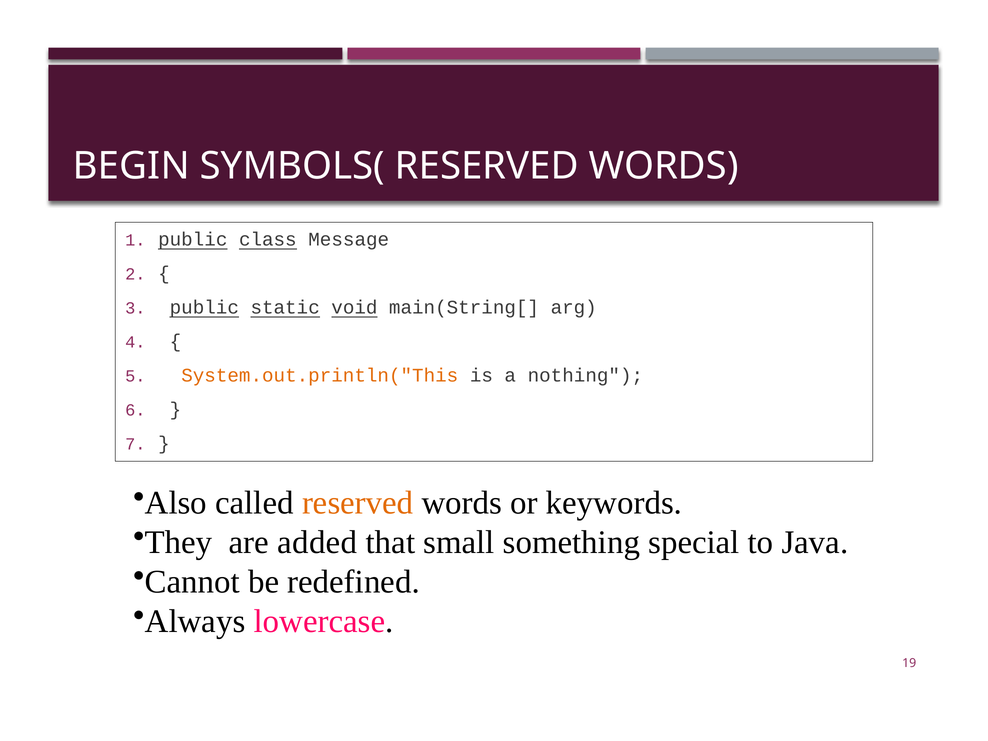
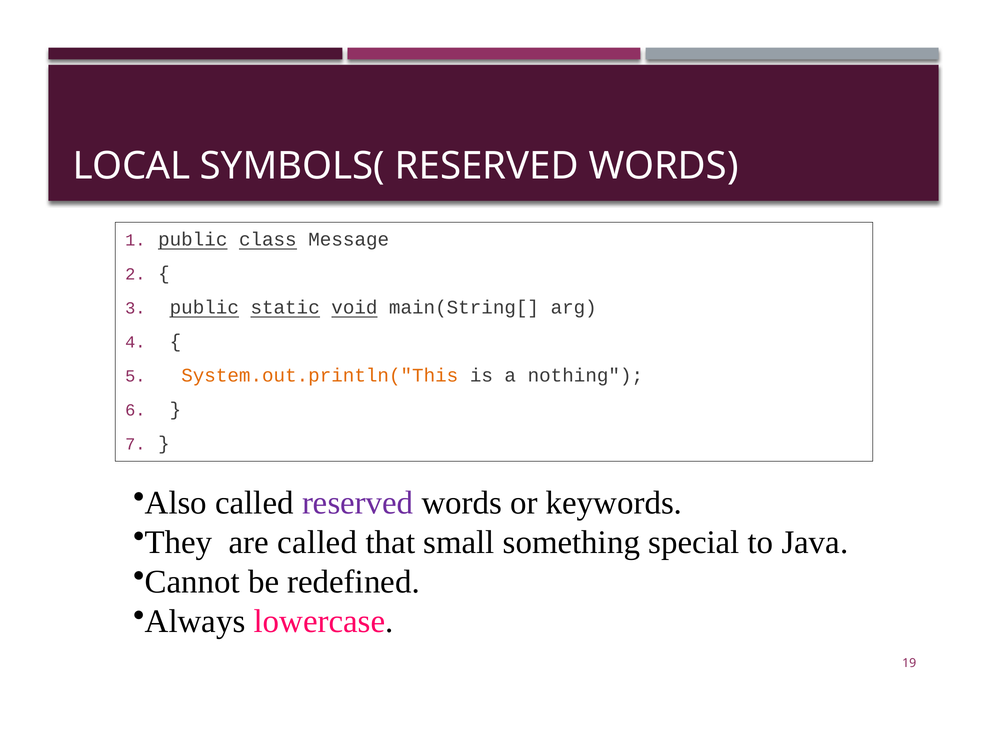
BEGIN: BEGIN -> LOCAL (131, 166)
reserved colour: orange -> purple (358, 503)
are added: added -> called (317, 542)
